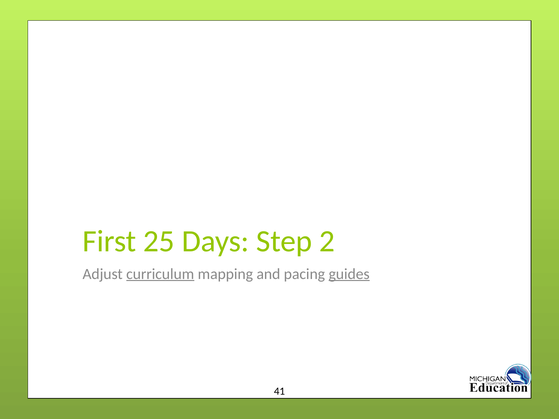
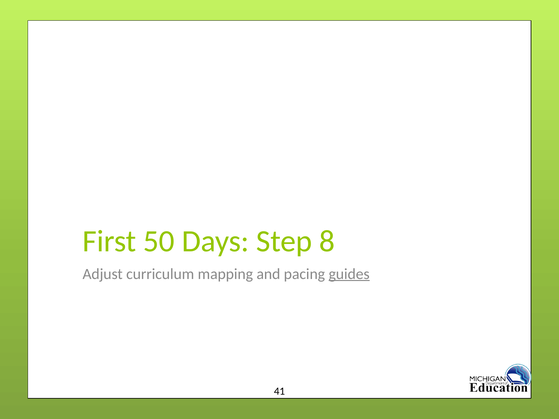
25: 25 -> 50 (159, 241)
2: 2 -> 8 (327, 241)
curriculum underline: present -> none (160, 274)
